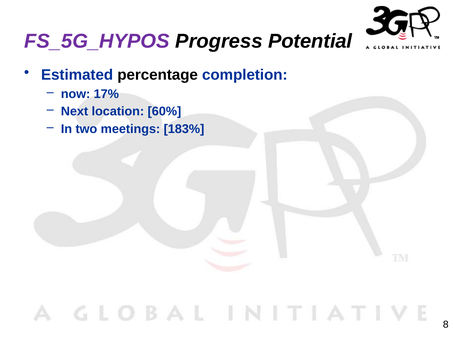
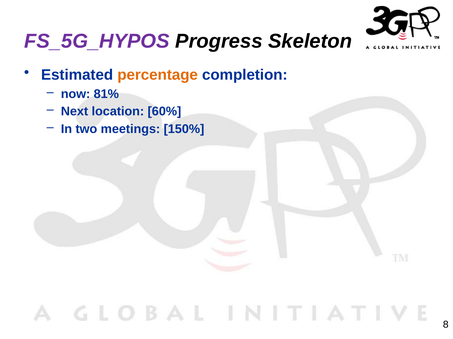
Potential: Potential -> Skeleton (310, 41)
percentage colour: black -> orange (158, 75)
17%: 17% -> 81% (106, 94)
183%: 183% -> 150% (184, 129)
